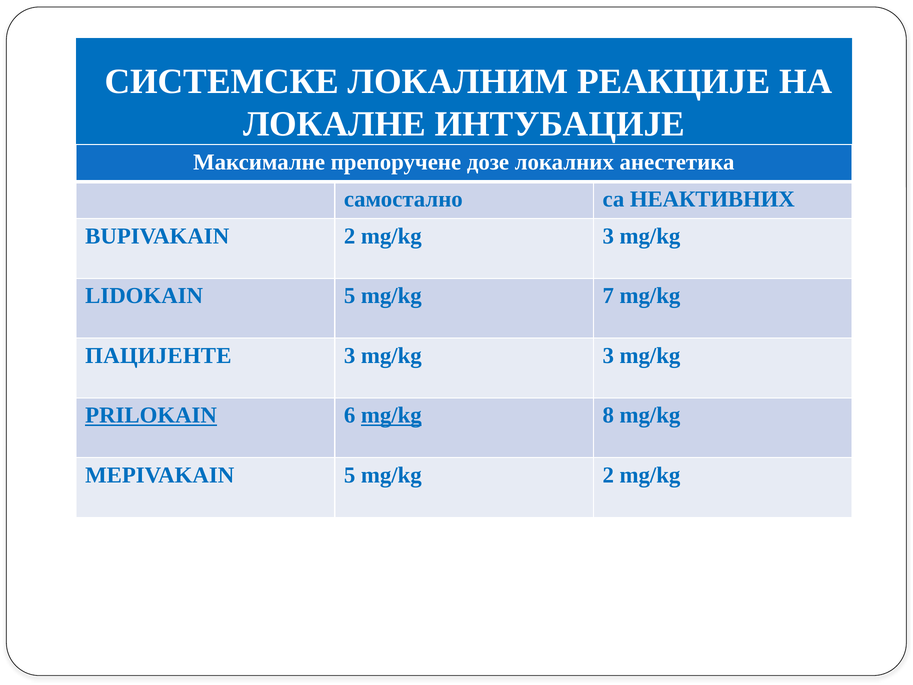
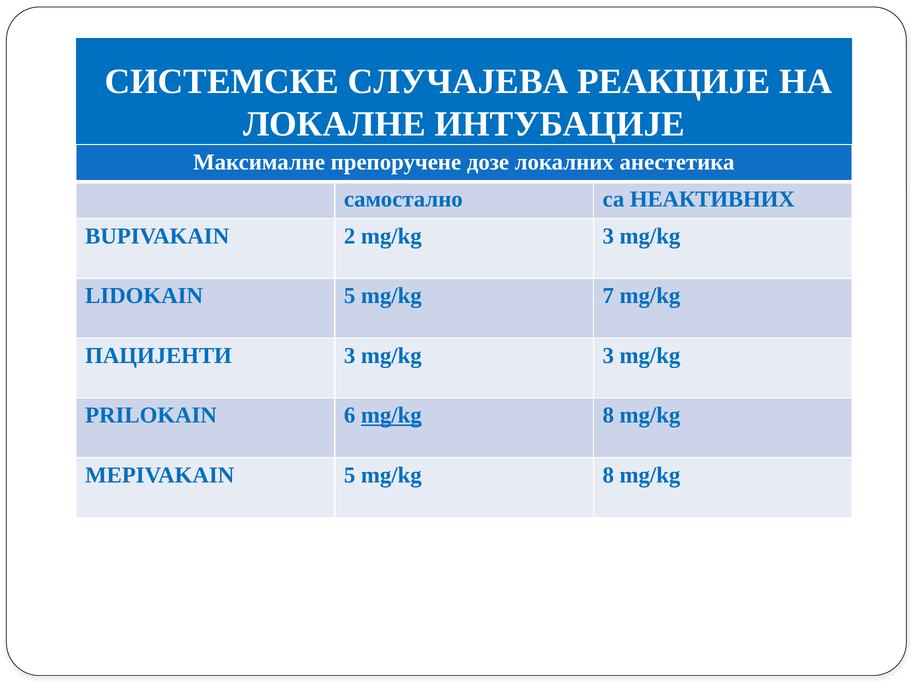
ЛОКАЛНИМ: ЛОКАЛНИМ -> СЛУЧАЈЕВА (458, 82)
ПАЦИЈЕНТЕ: ПАЦИЈЕНТЕ -> ПАЦИЈЕНТИ (159, 355)
PRILOKAIN underline: present -> none (151, 415)
5 mg/kg 2: 2 -> 8 (608, 475)
